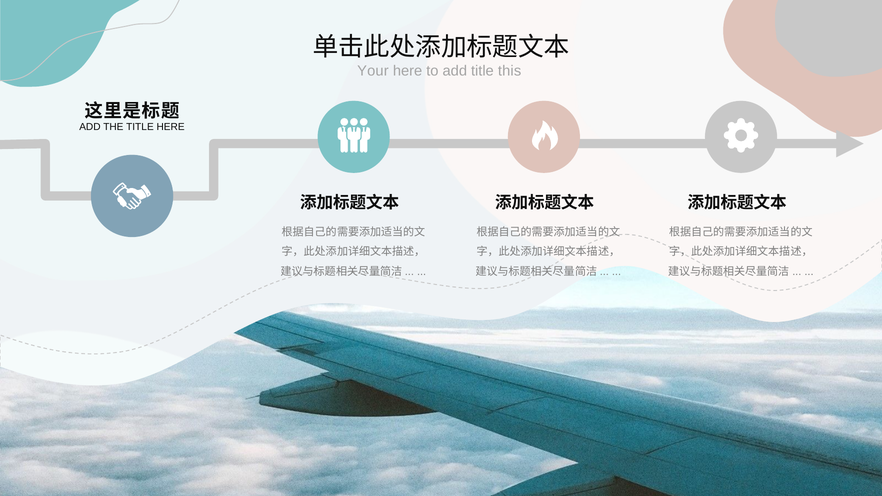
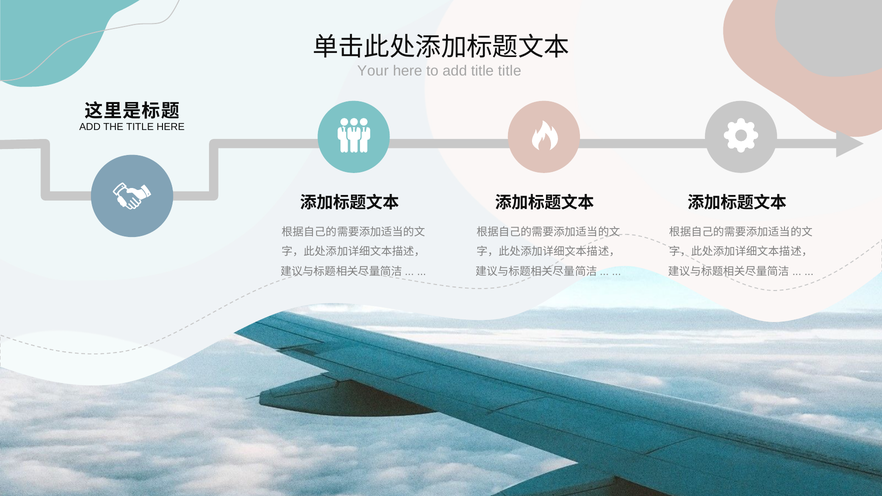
title this: this -> title (510, 71)
